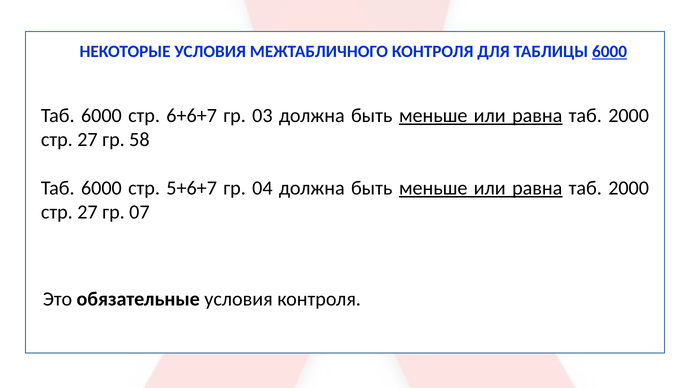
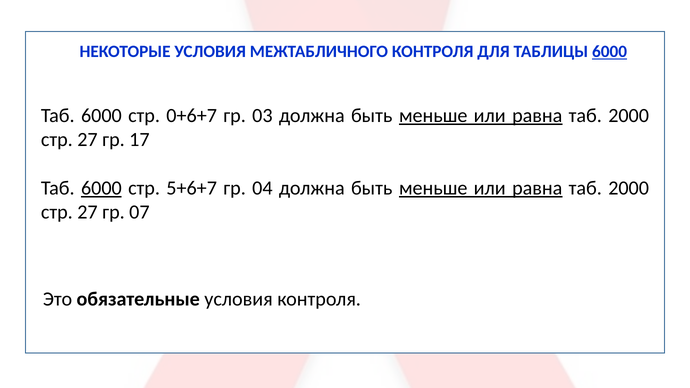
6+6+7: 6+6+7 -> 0+6+7 (192, 116)
58: 58 -> 17 (139, 140)
6000 underline: none -> present (101, 188)
